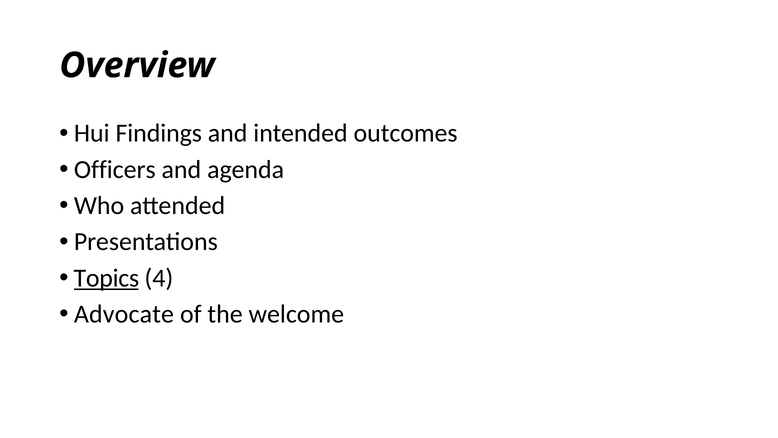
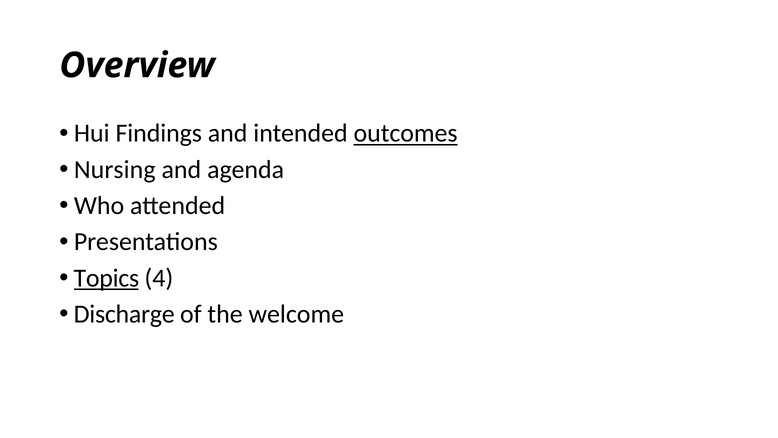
outcomes underline: none -> present (406, 133)
Officers: Officers -> Nursing (115, 169)
Advocate: Advocate -> Discharge (124, 314)
